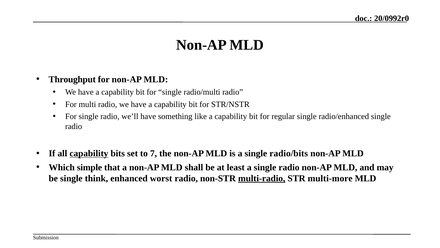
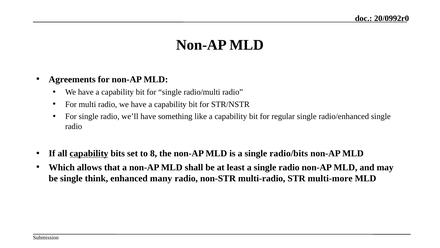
Throughput: Throughput -> Agreements (72, 79)
7: 7 -> 8 (154, 153)
simple: simple -> allows (89, 167)
worst: worst -> many (161, 178)
multi-radio underline: present -> none (262, 178)
